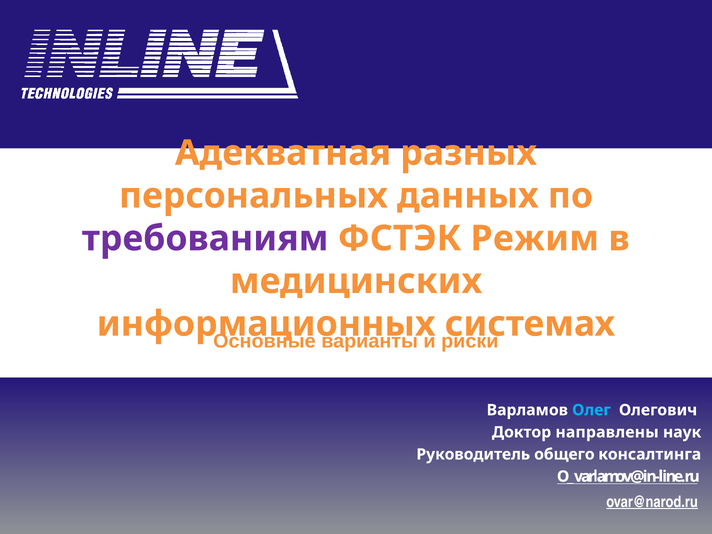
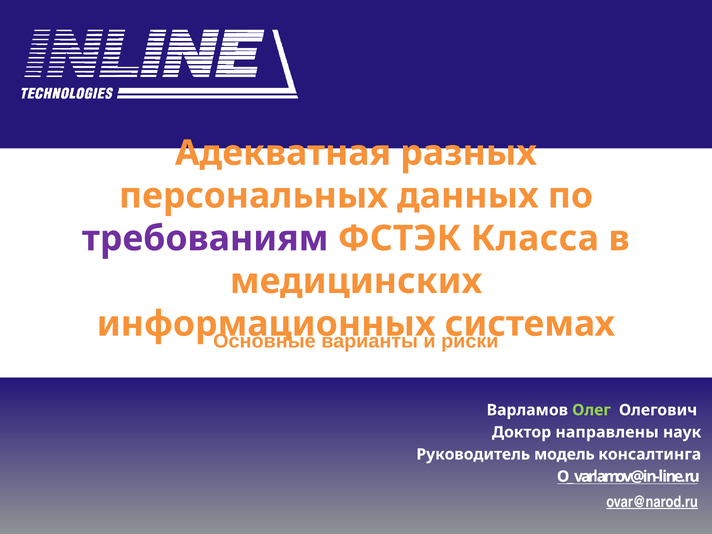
Режим: Режим -> Класса (535, 239)
Олег colour: light blue -> light green (591, 410)
общего: общего -> модель (564, 454)
